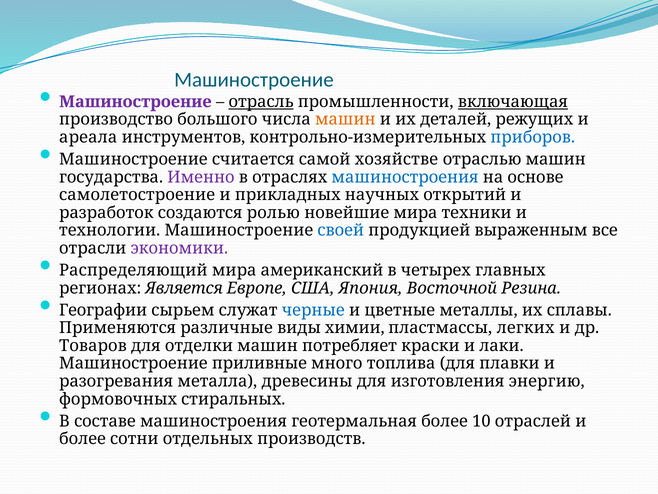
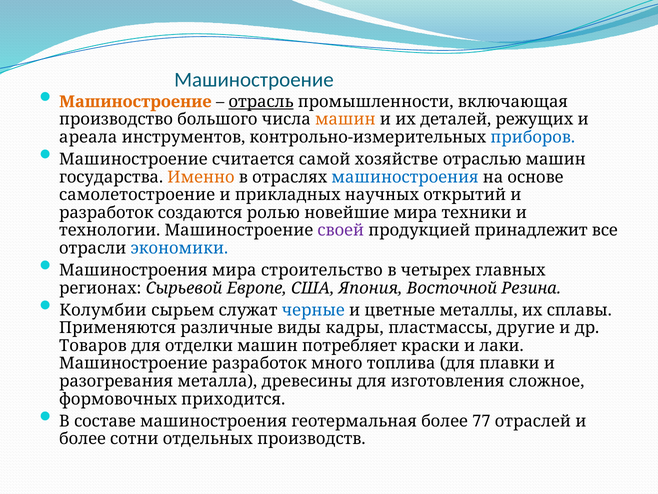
Машиностроение colour: purple -> orange (135, 102)
включающая underline: present -> none (513, 102)
Именно colour: purple -> orange (201, 177)
своей colour: blue -> purple (341, 230)
выраженным: выраженным -> принадлежит (531, 230)
экономики colour: purple -> blue (179, 248)
Распределяющий: Распределяющий -> Машиностроения (133, 270)
американский: американский -> строительство (322, 270)
Является: Является -> Сырьевой (184, 288)
Географии: Географии -> Колумбии (103, 310)
химии: химии -> кадры (355, 328)
легких: легких -> другие (526, 328)
Машиностроение приливные: приливные -> разработок (259, 363)
энергию: энергию -> сложное (547, 381)
стиральных: стиральных -> приходится (233, 399)
10: 10 -> 77 (481, 421)
